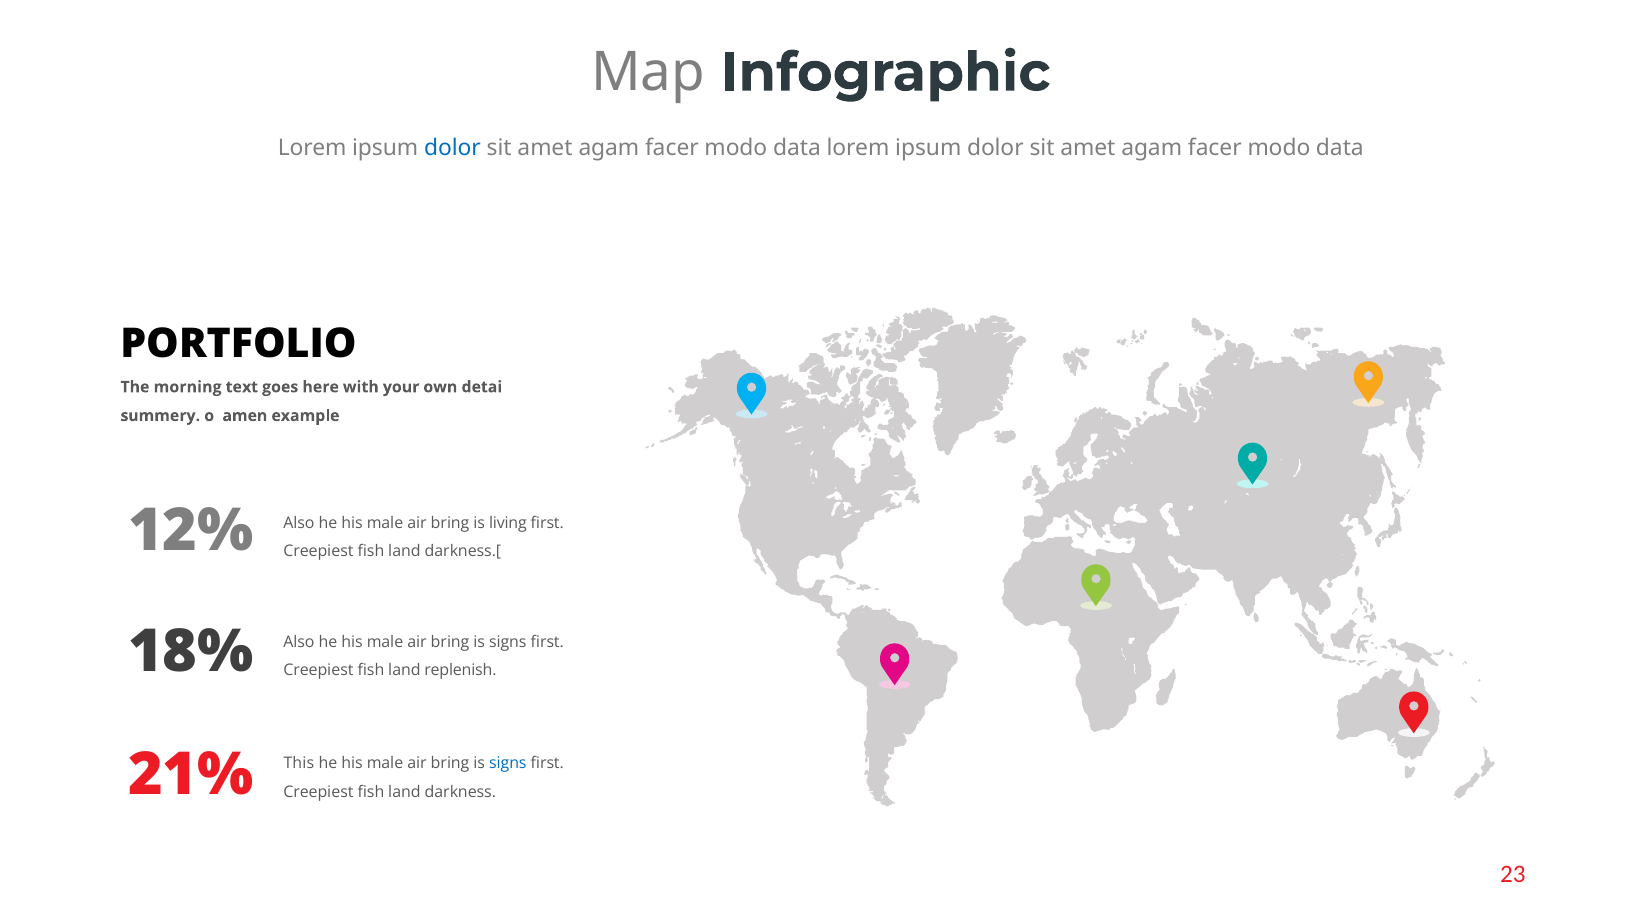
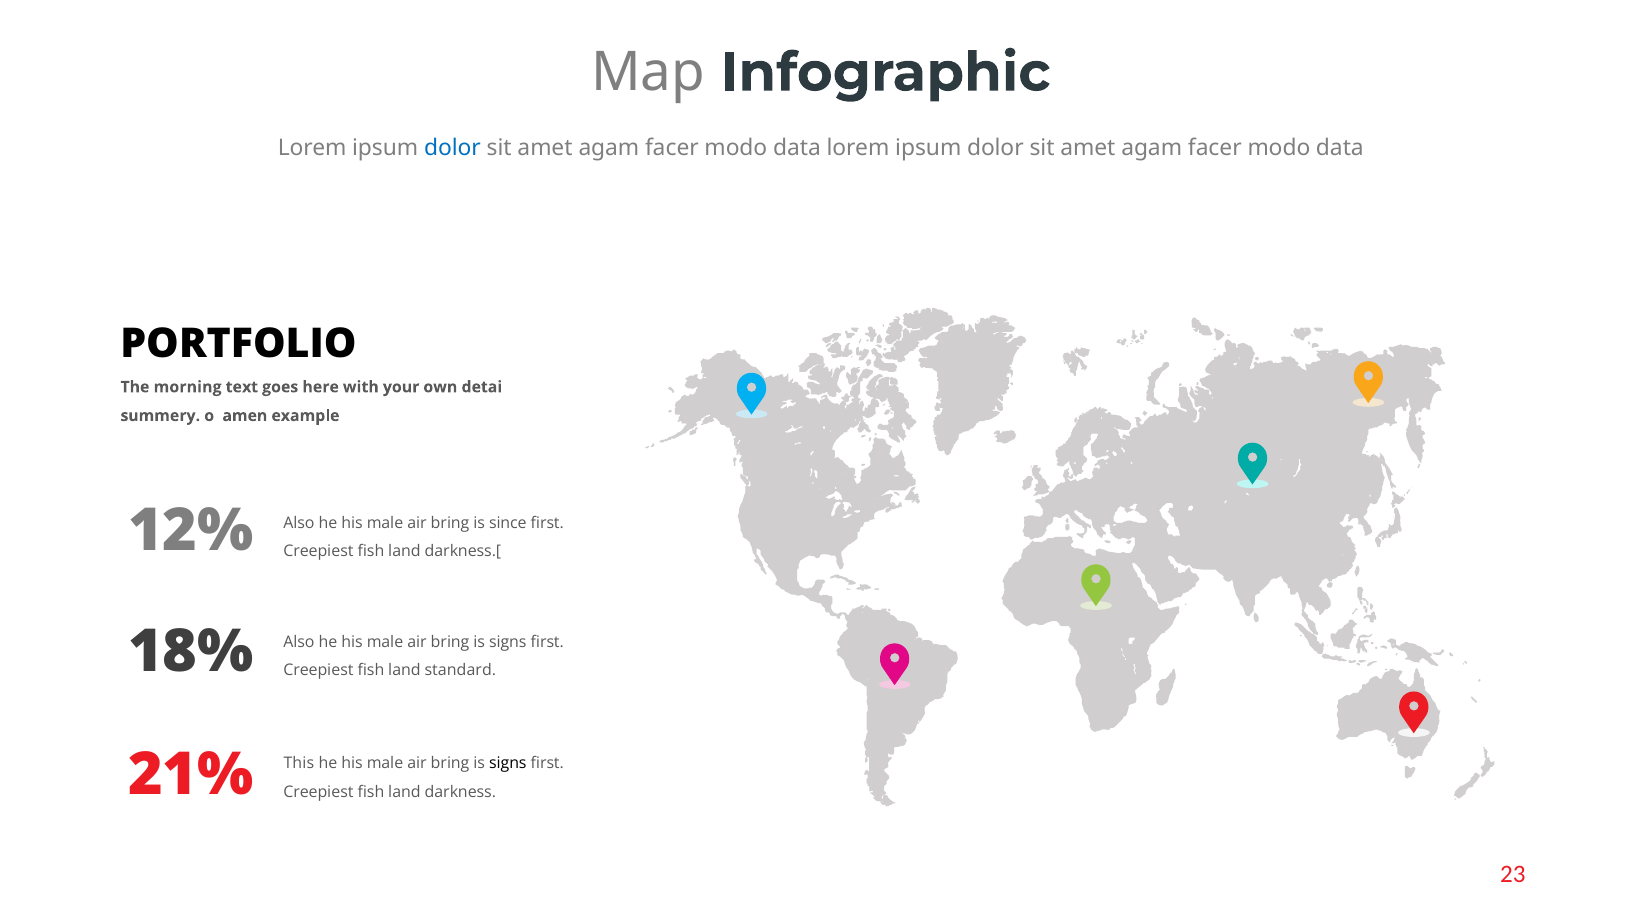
living: living -> since (508, 523)
replenish: replenish -> standard (460, 670)
signs colour: blue -> black (508, 763)
